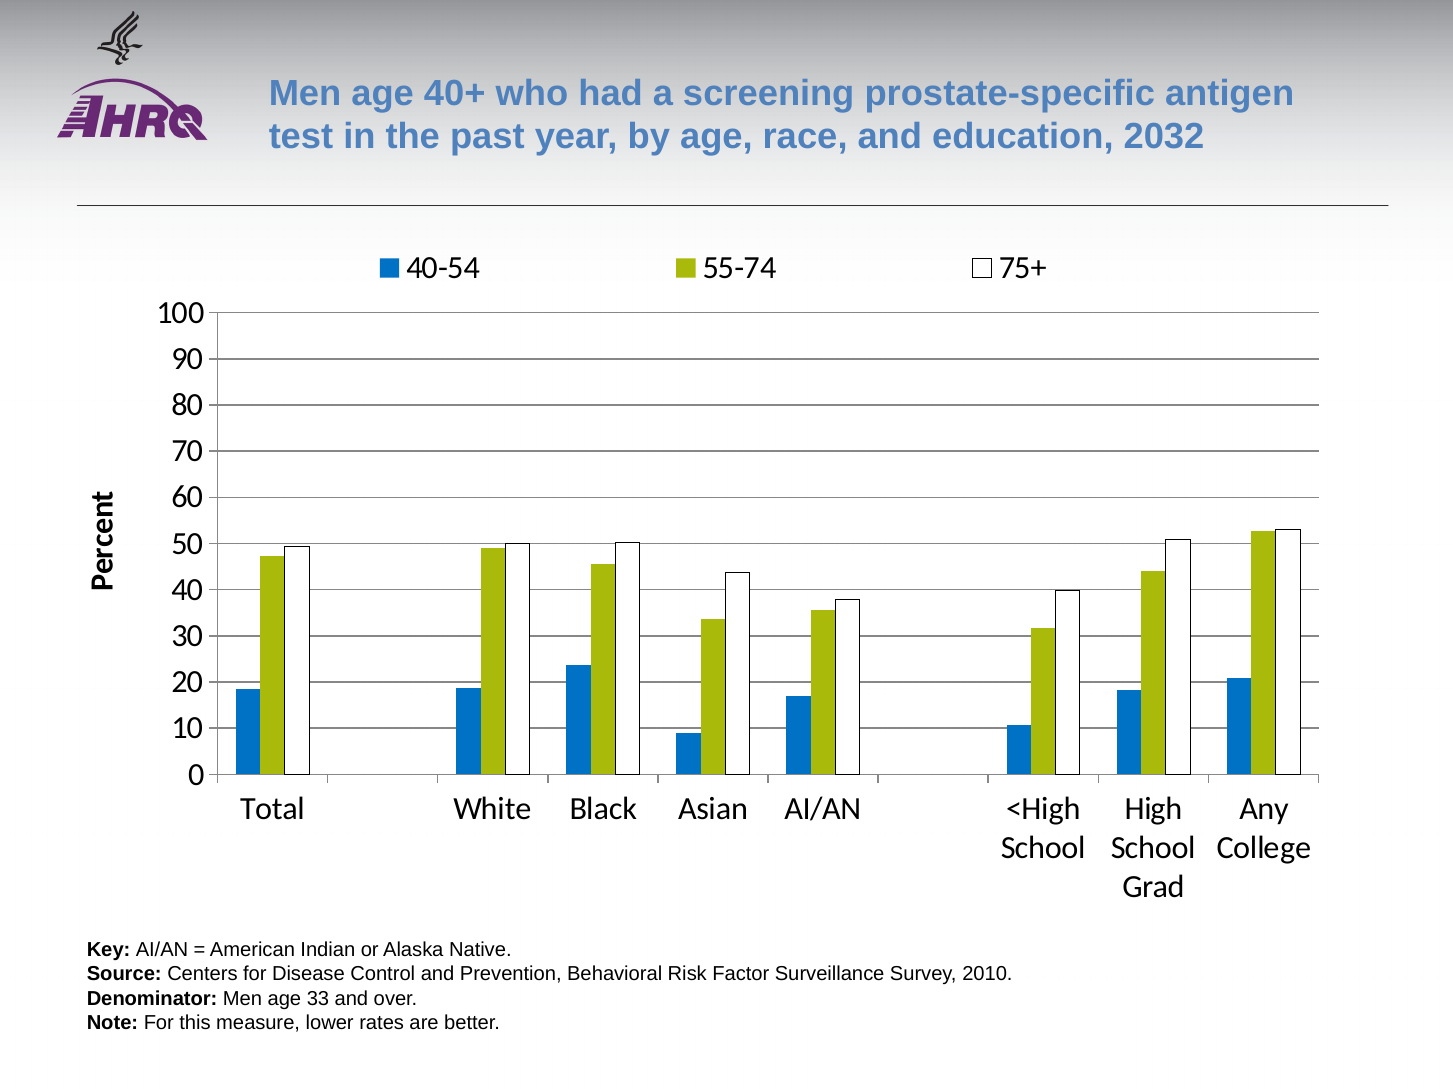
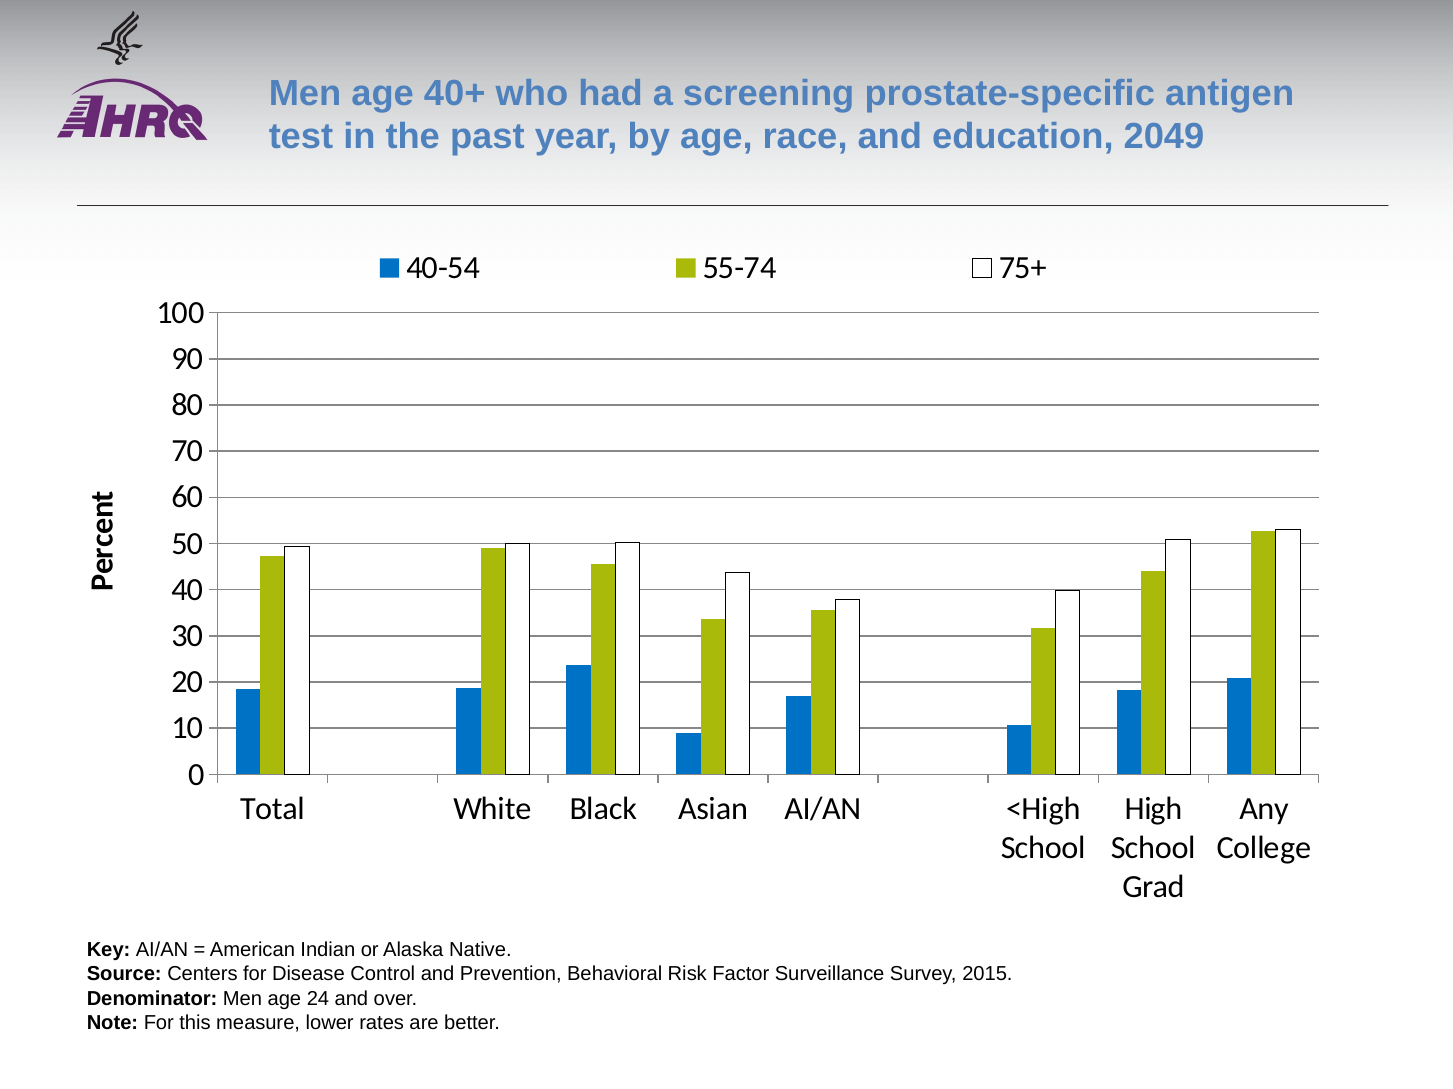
2032: 2032 -> 2049 (1164, 137)
2010: 2010 -> 2015 (987, 975)
33: 33 -> 24 (318, 999)
